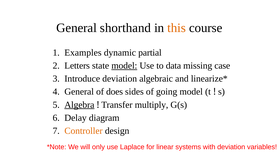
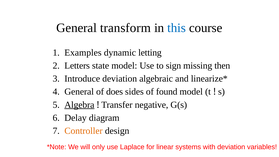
shorthand: shorthand -> transform (125, 28)
this colour: orange -> blue (177, 28)
partial: partial -> letting (150, 53)
model underline: present -> none (124, 66)
data: data -> sign (173, 66)
case: case -> then (222, 66)
going: going -> found (167, 92)
multiply: multiply -> negative (152, 105)
